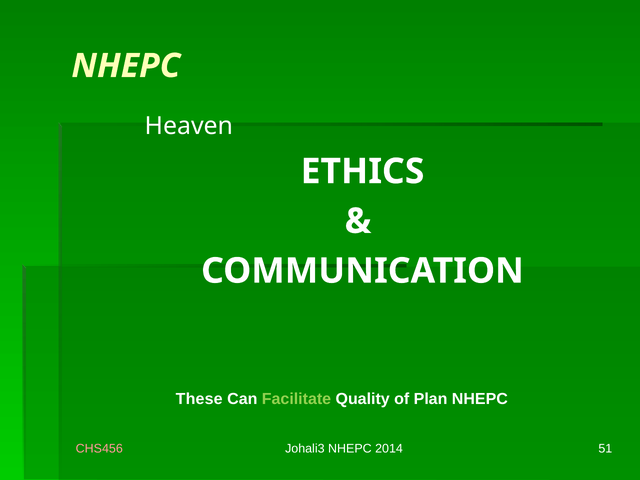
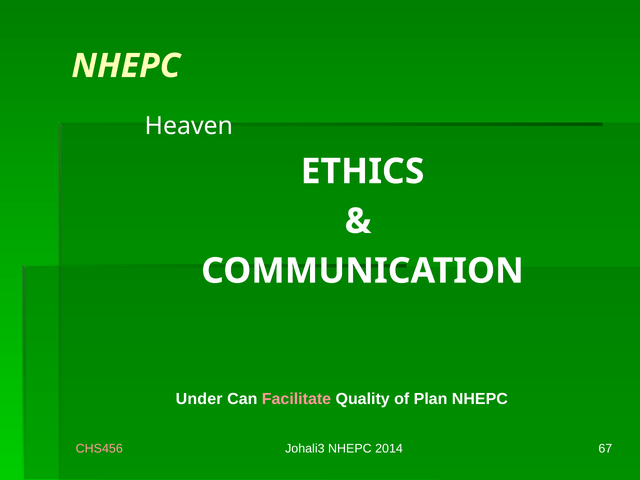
These: These -> Under (199, 399)
Facilitate colour: light green -> pink (296, 399)
51: 51 -> 67 (605, 449)
